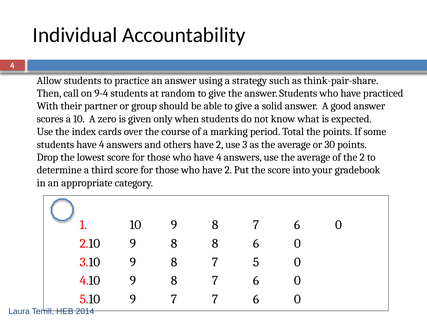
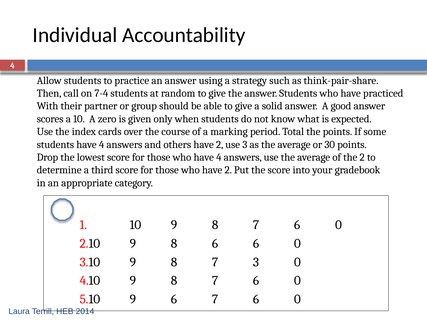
9-4: 9-4 -> 7-4 (101, 93)
8 8: 8 -> 6 (215, 244)
7 5: 5 -> 3 (256, 262)
9 7: 7 -> 6 (174, 300)
